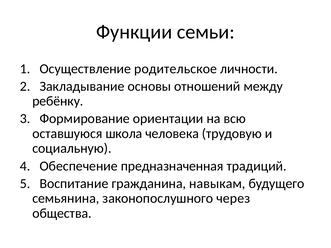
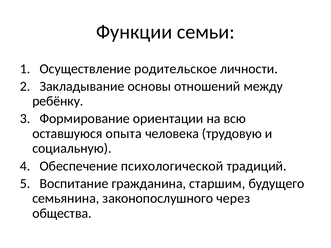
школа: школа -> опыта (124, 134)
предназначенная: предназначенная -> психологической (172, 166)
навыкам: навыкам -> старшим (217, 184)
